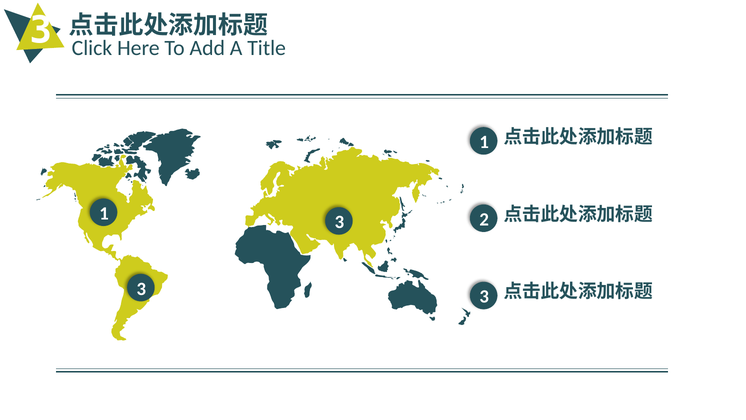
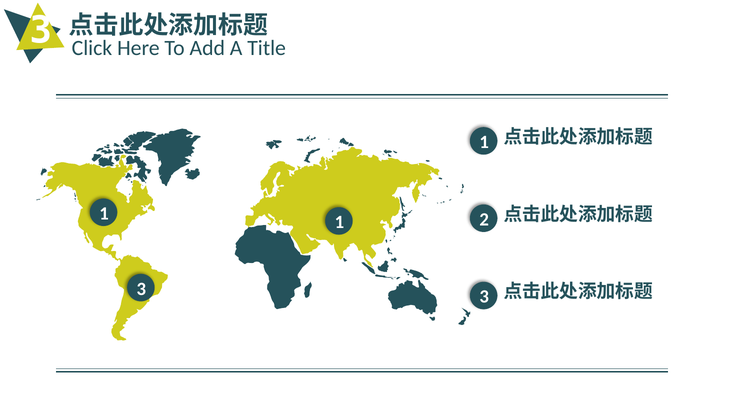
1 3: 3 -> 1 (339, 222)
